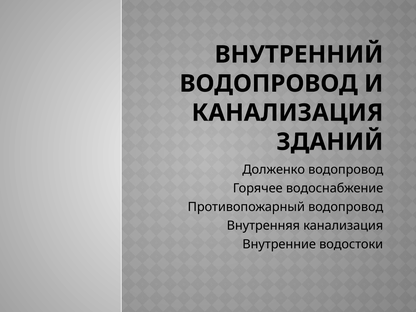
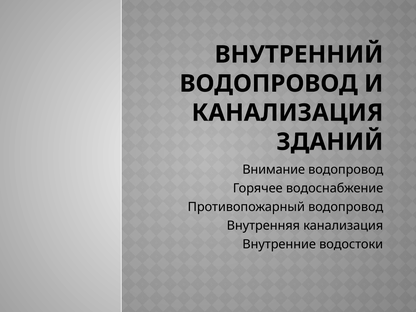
Долженко: Долженко -> Внимание (274, 170)
